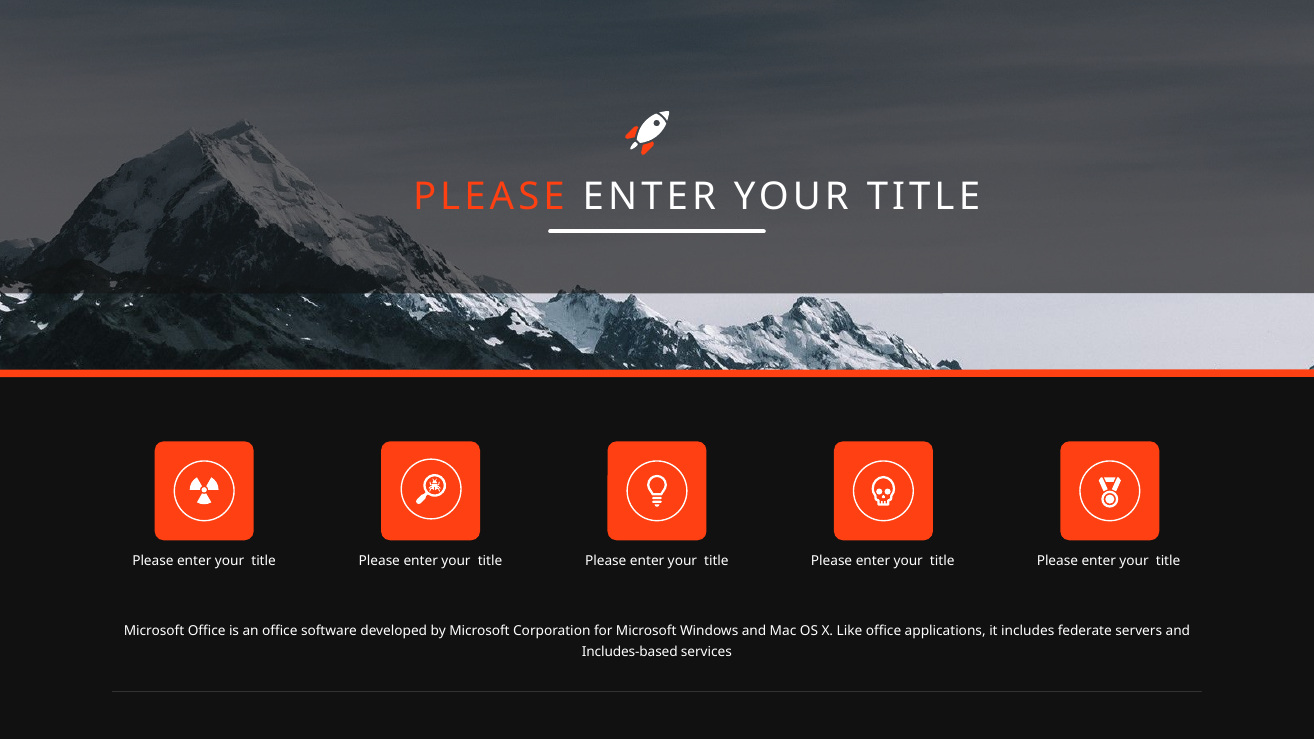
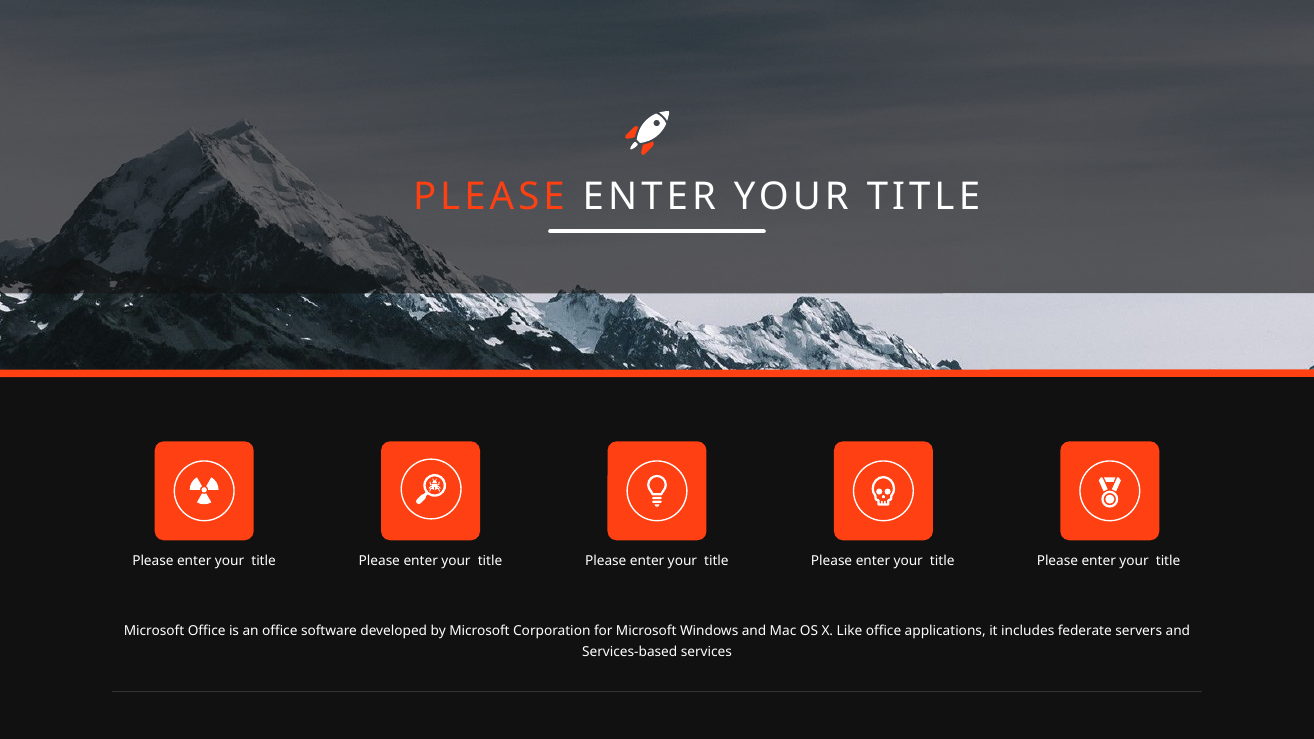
Includes-based: Includes-based -> Services-based (630, 652)
